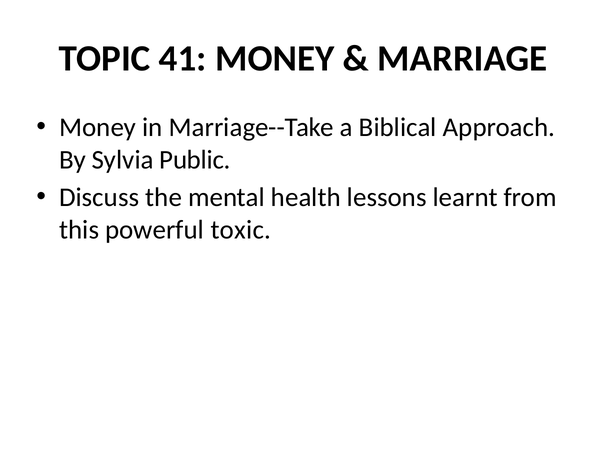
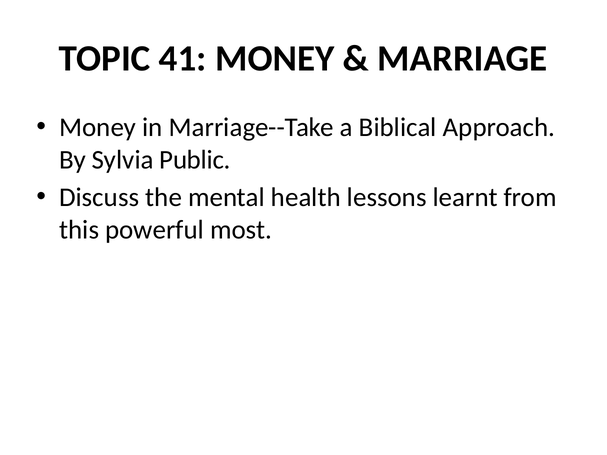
toxic: toxic -> most (241, 230)
